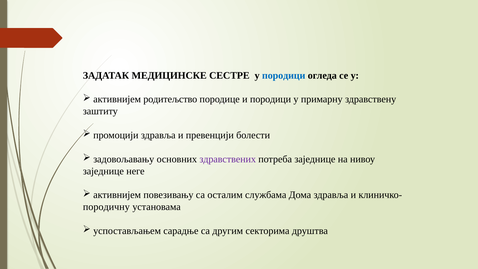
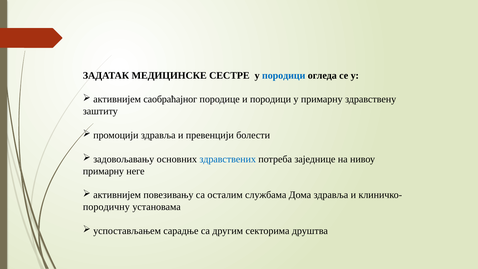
родитељство: родитељство -> саобраћајног (170, 99)
здравствених colour: purple -> blue (228, 159)
заједнице: заједнице -> примарну (103, 171)
